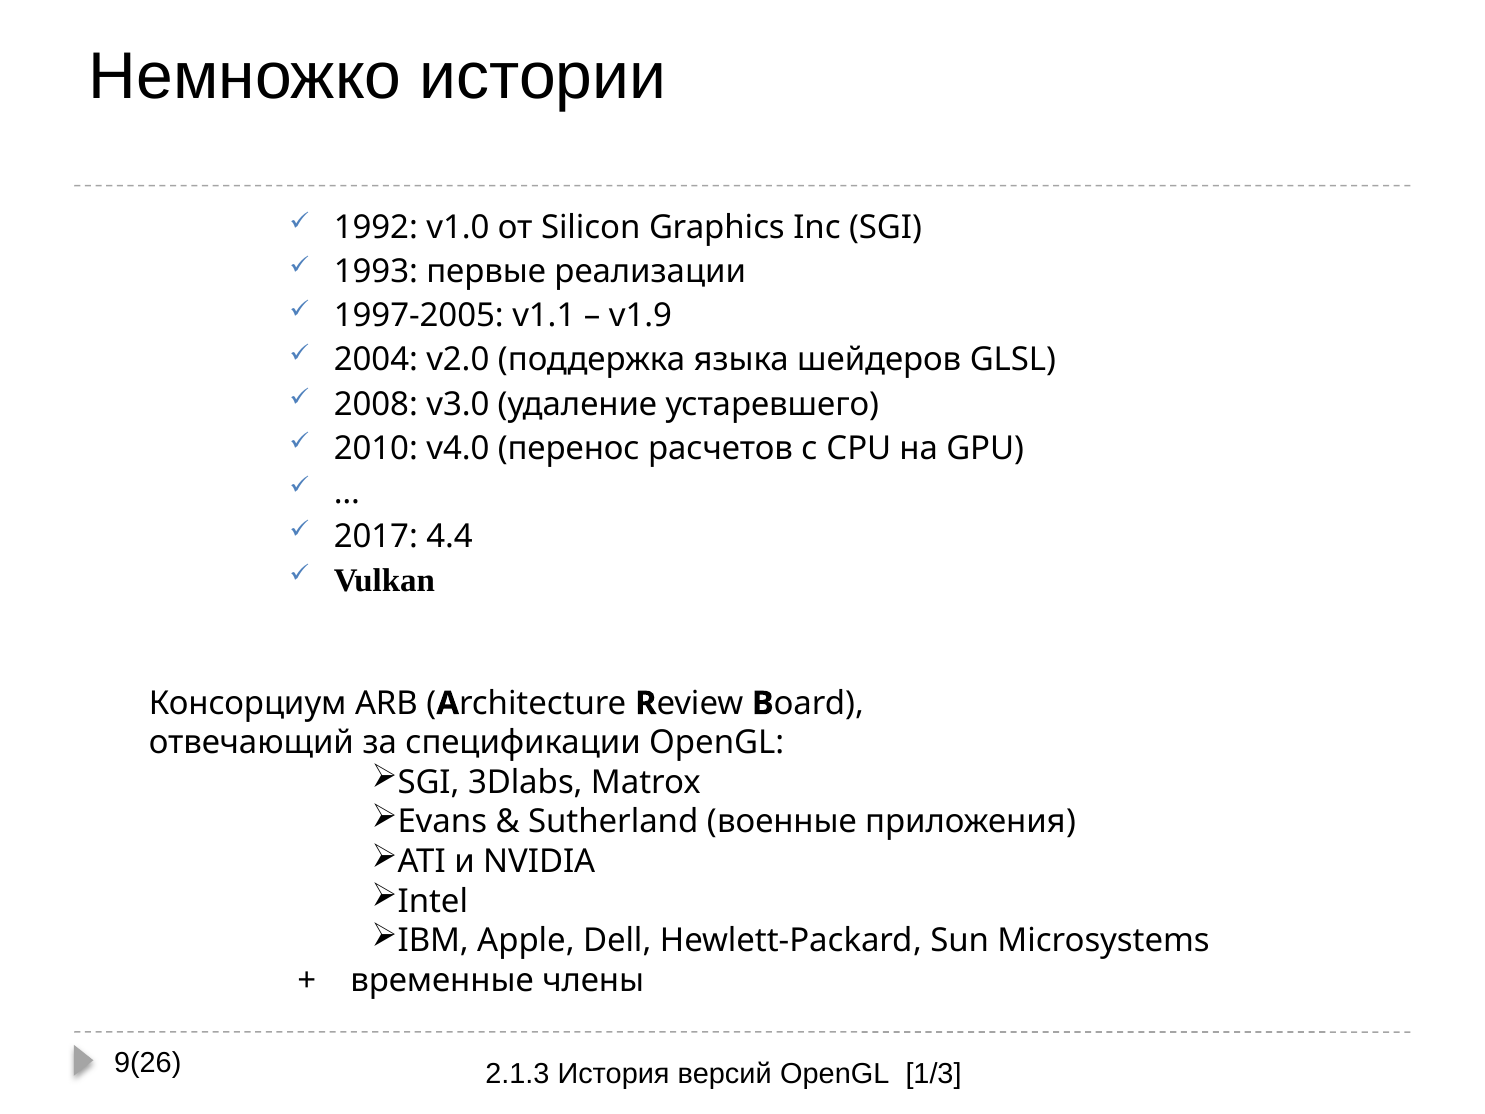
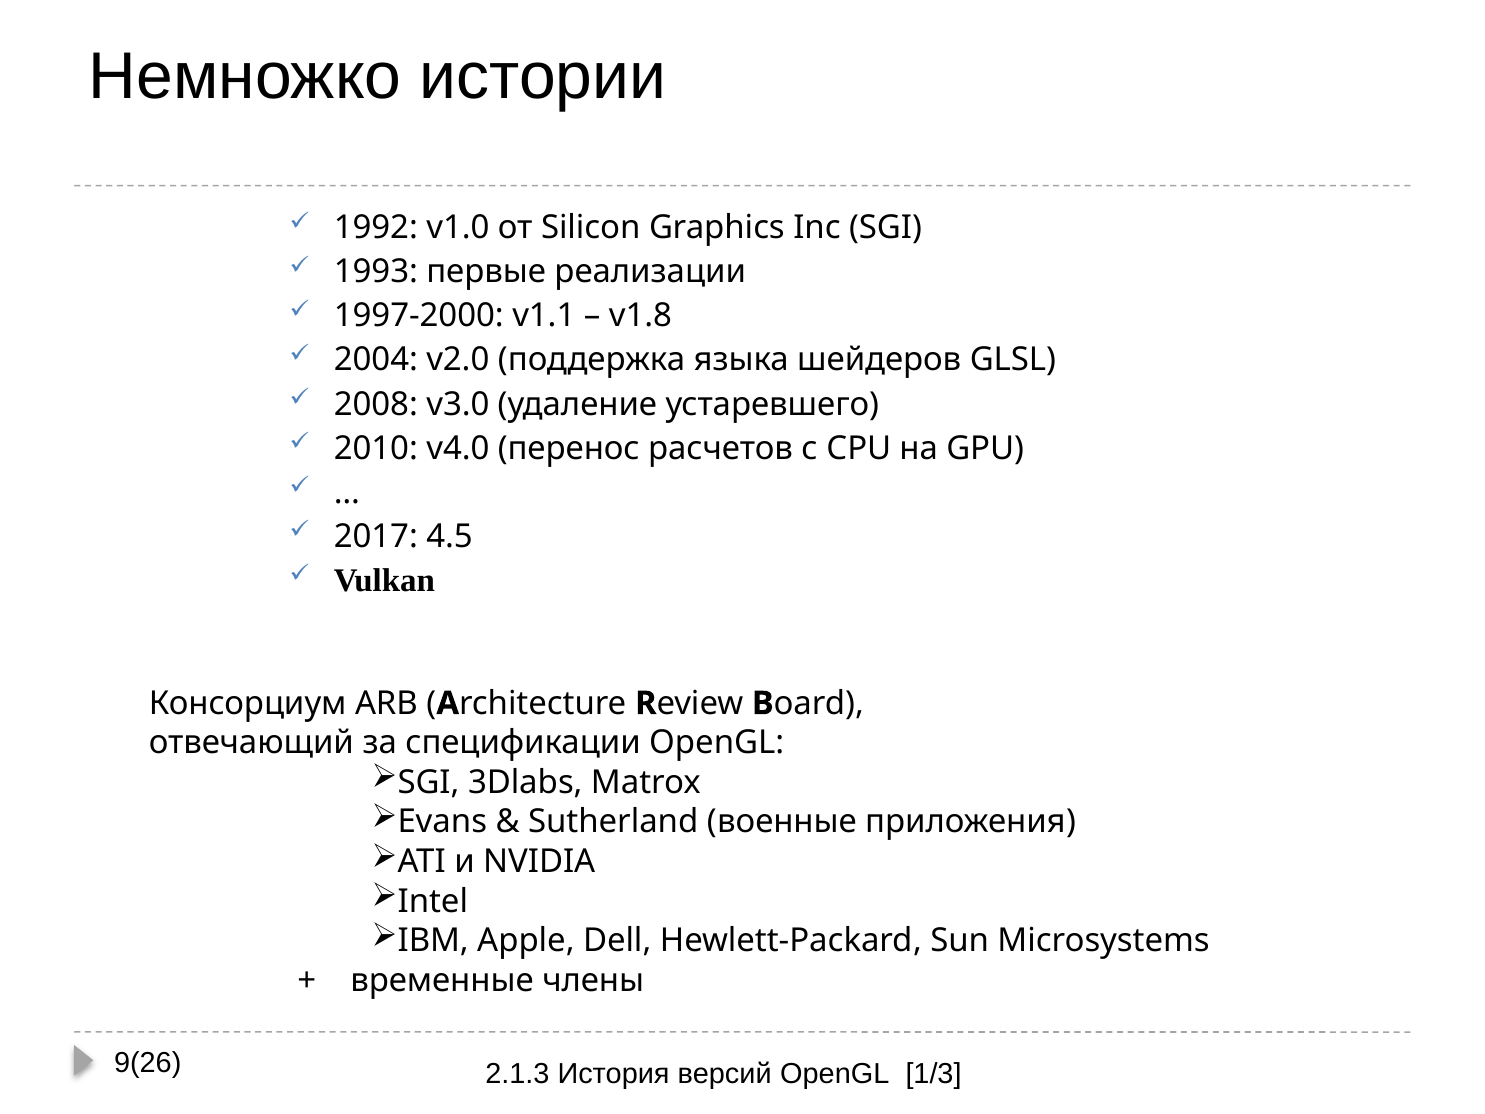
1997-2005: 1997-2005 -> 1997-2000 (419, 316)
v1.9: v1.9 -> v1.8 (640, 316)
4.4: 4.4 -> 4.5 (450, 536)
